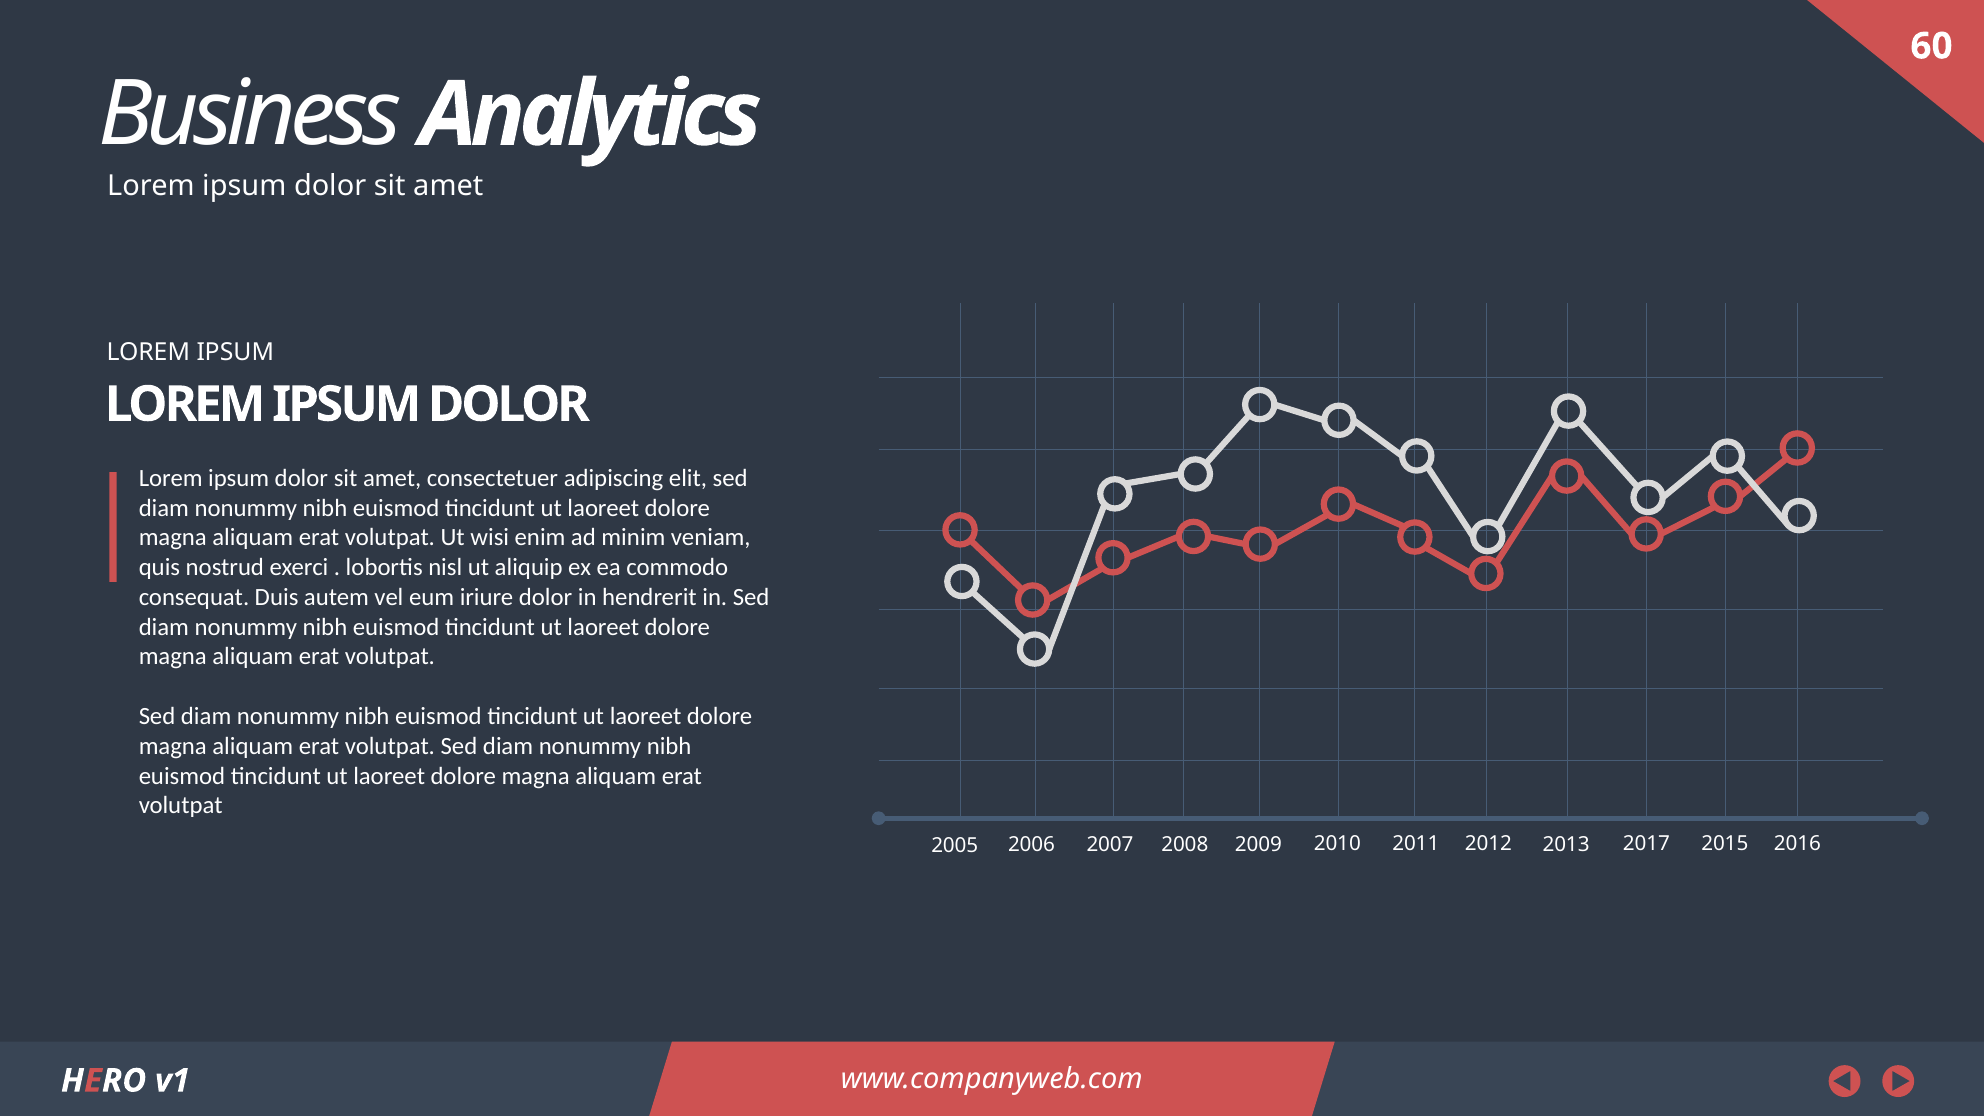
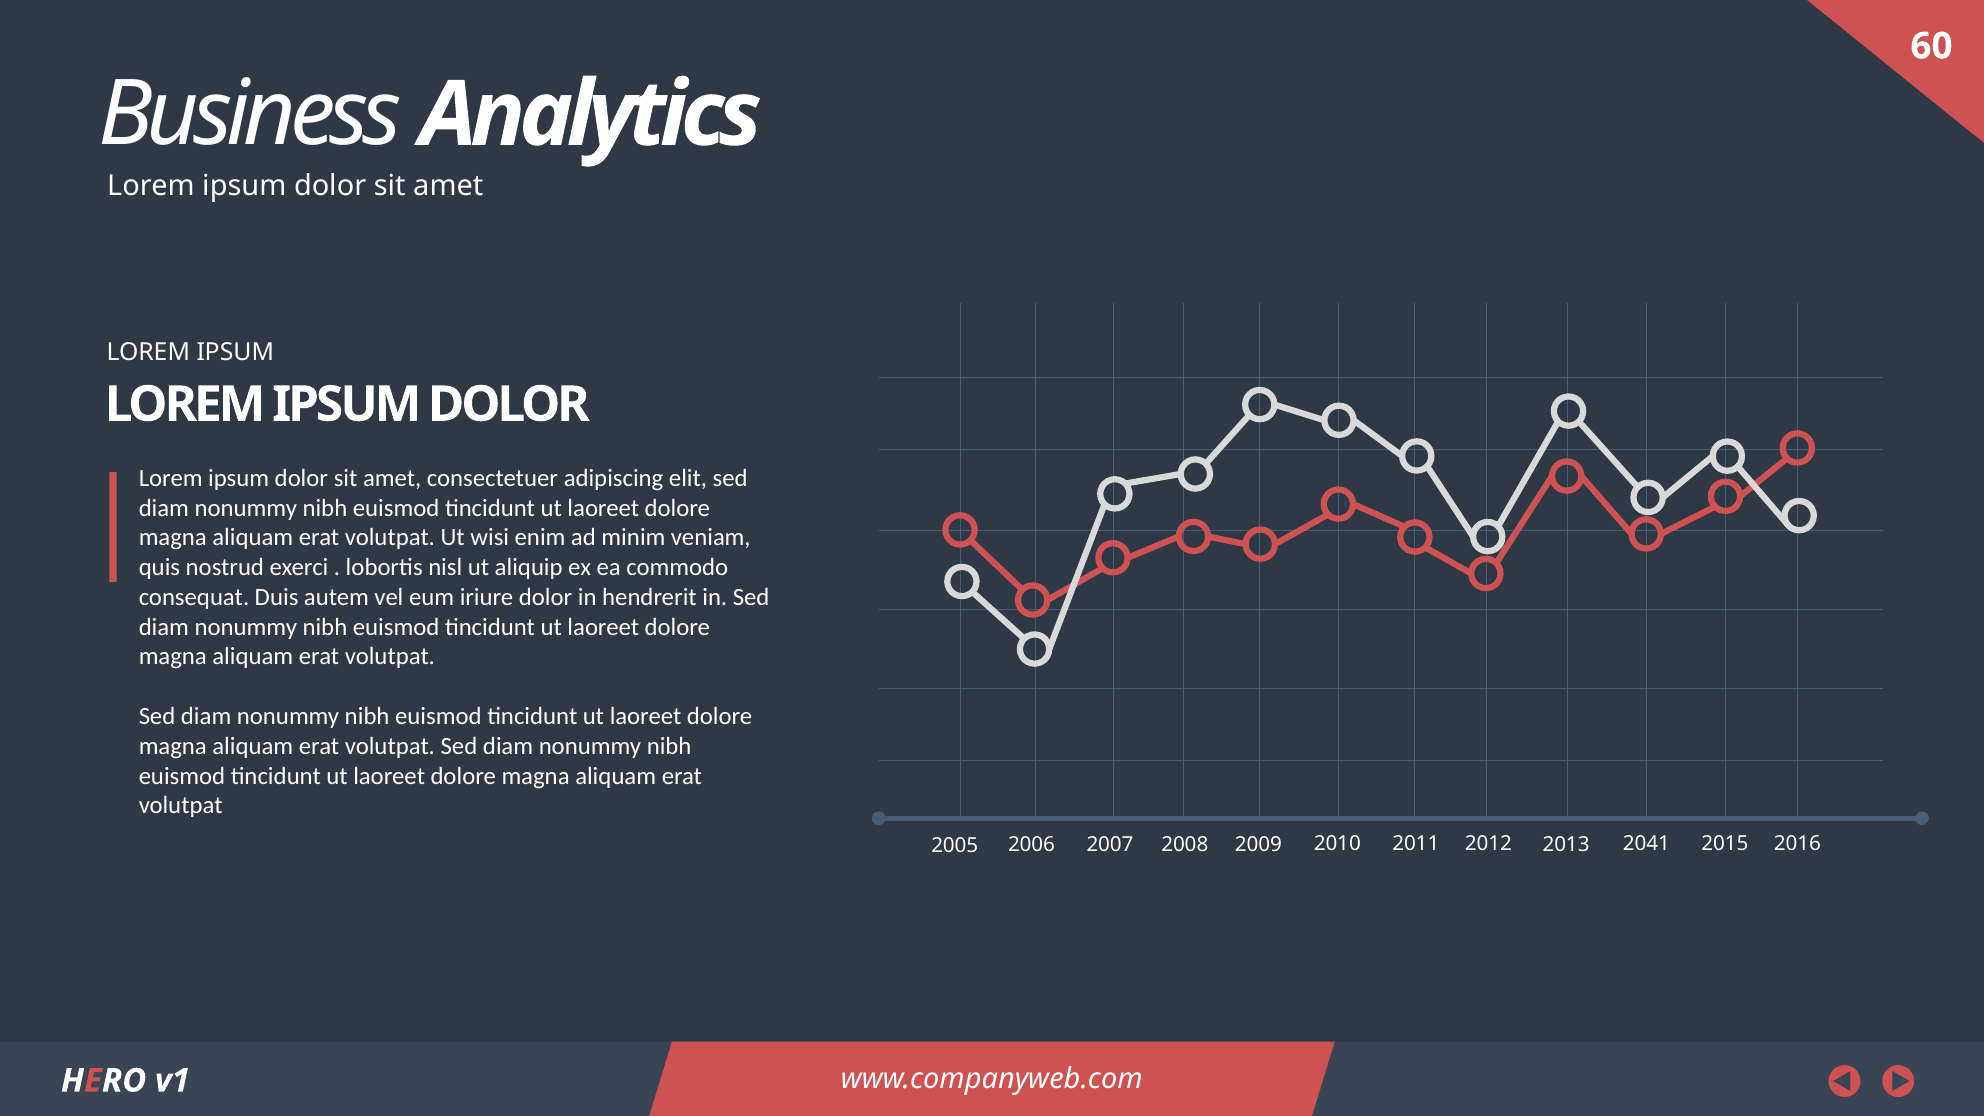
2017: 2017 -> 2041 (1646, 844)
